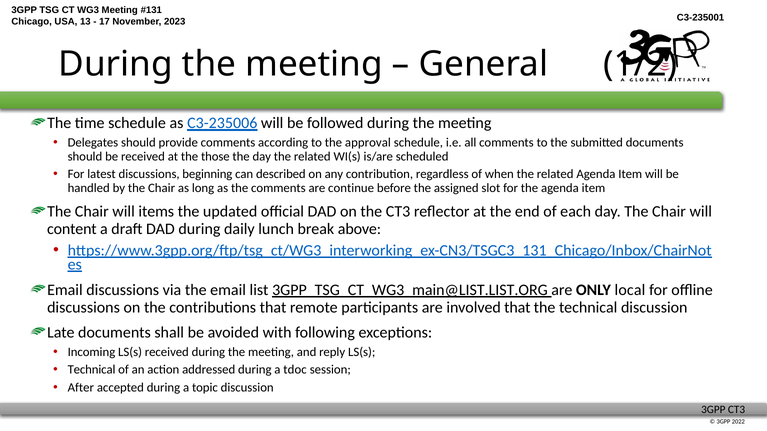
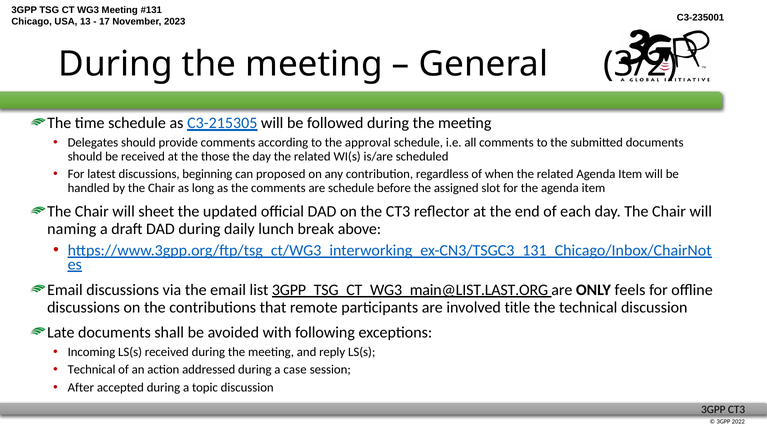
1/2: 1/2 -> 3/2 (640, 64)
C3-235006: C3-235006 -> C3-215305 (222, 123)
described: described -> proposed (281, 174)
are continue: continue -> schedule (351, 188)
items: items -> sheet (156, 212)
content: content -> naming (72, 229)
3GPP_TSG_CT_WG3_main@LIST.LIST.ORG: 3GPP_TSG_CT_WG3_main@LIST.LIST.ORG -> 3GPP_TSG_CT_WG3_main@LIST.LAST.ORG (410, 290)
local: local -> feels (630, 290)
involved that: that -> title (517, 308)
tdoc: tdoc -> case (295, 370)
